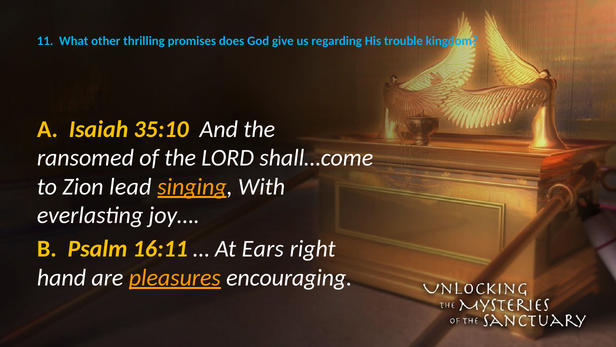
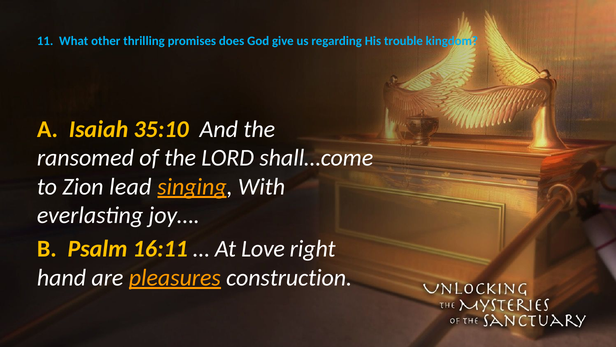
Ears: Ears -> Love (263, 249)
encouraging: encouraging -> construction (289, 277)
